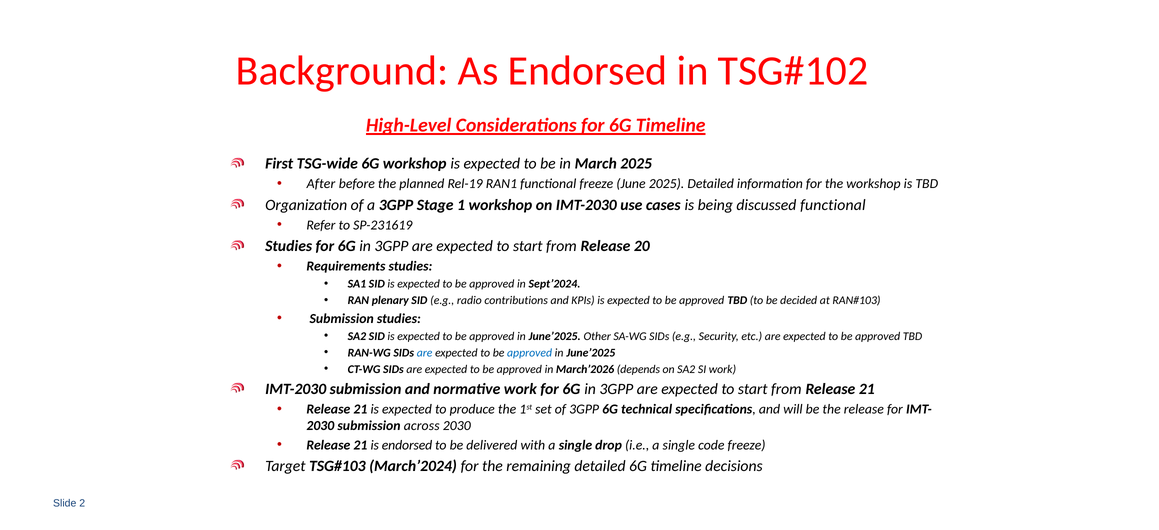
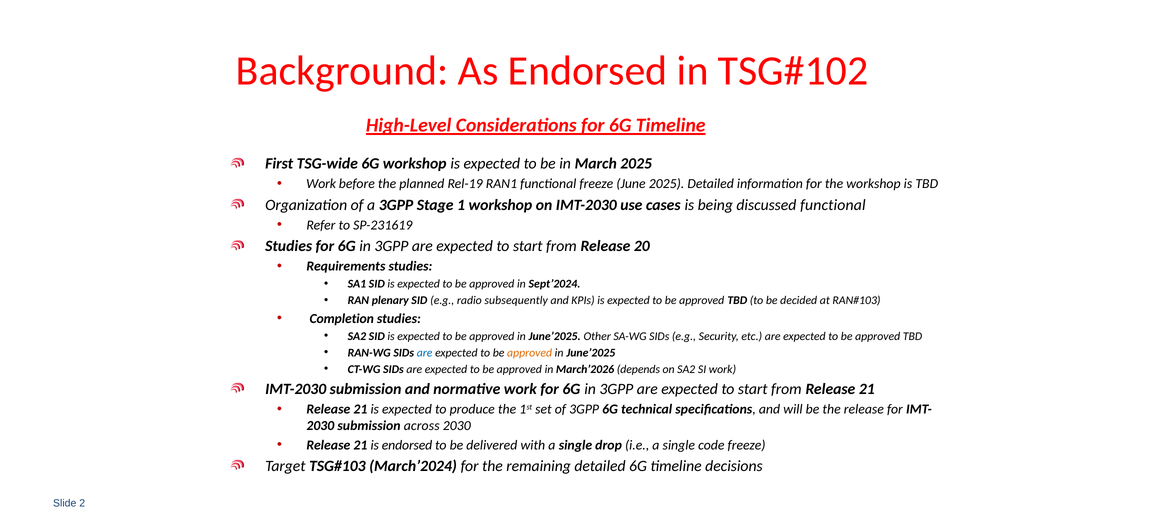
After: After -> Work (321, 184)
contributions: contributions -> subsequently (516, 300)
Submission: Submission -> Completion (342, 319)
approved colour: blue -> orange (530, 353)
